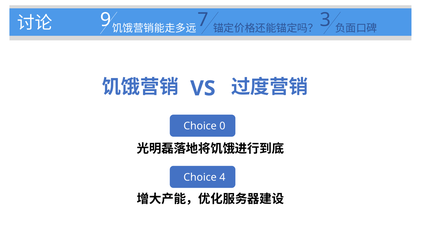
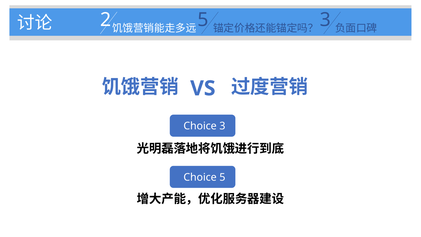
9: 9 -> 2 (106, 20)
7: 7 -> 5 (203, 20)
Choice 0: 0 -> 3 (222, 126)
Choice 4: 4 -> 5 (222, 177)
